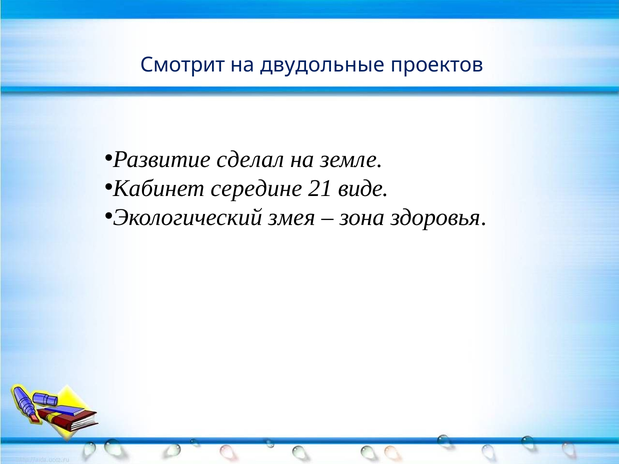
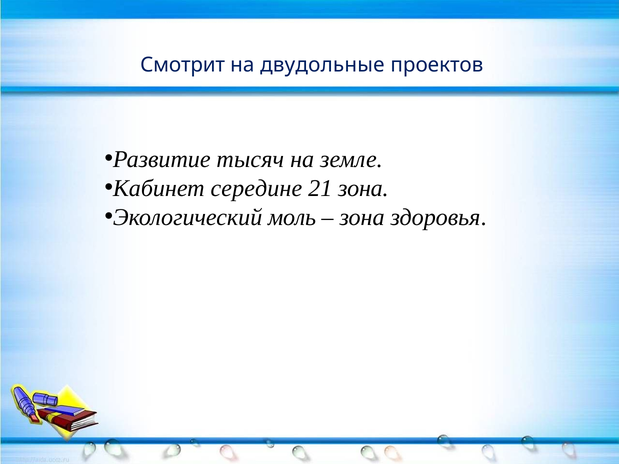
сделал: сделал -> тысяч (250, 159)
21 виде: виде -> зона (363, 188)
змея: змея -> моль (292, 217)
